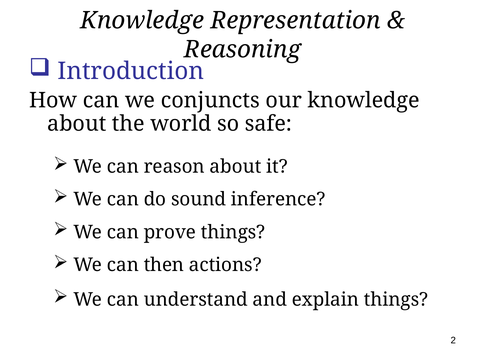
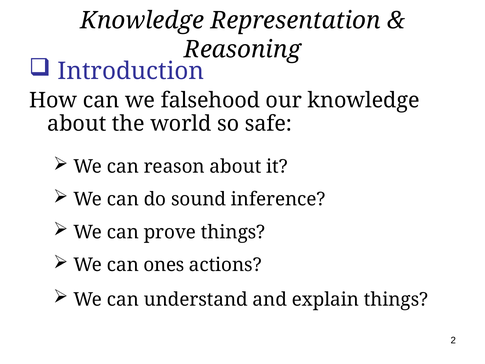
conjuncts: conjuncts -> falsehood (210, 100)
then: then -> ones (164, 265)
